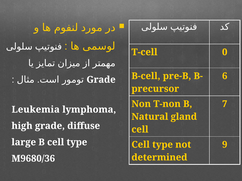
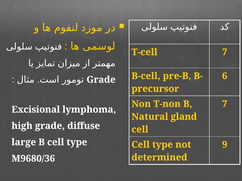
T-cell 0: 0 -> 7 (225, 52)
Leukemia: Leukemia -> Excisional (36, 110)
